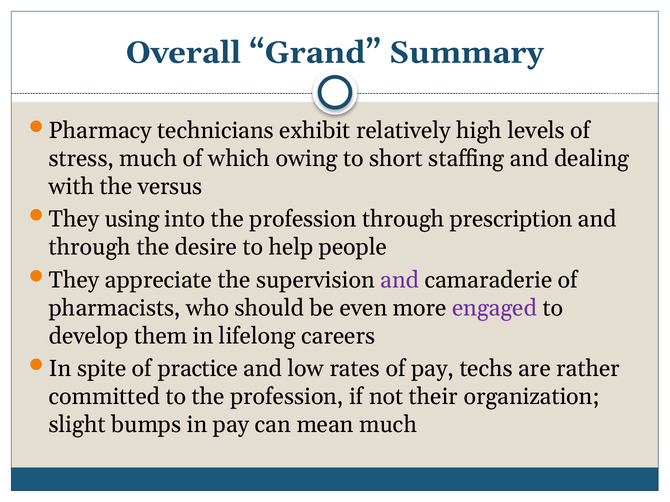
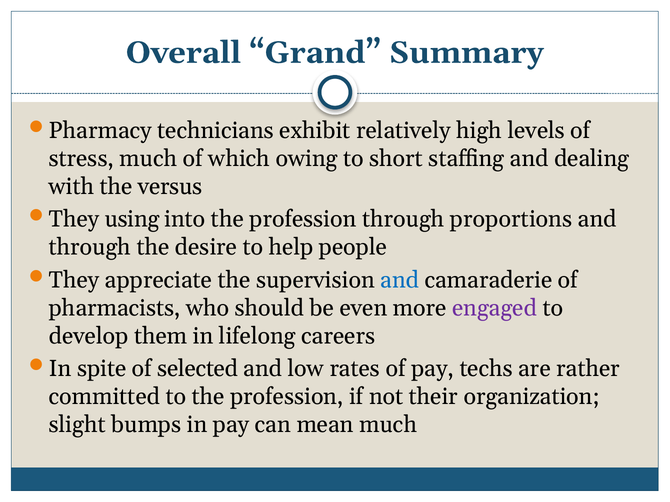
prescription: prescription -> proportions (511, 220)
and colour: purple -> blue (400, 280)
practice: practice -> selected (198, 369)
